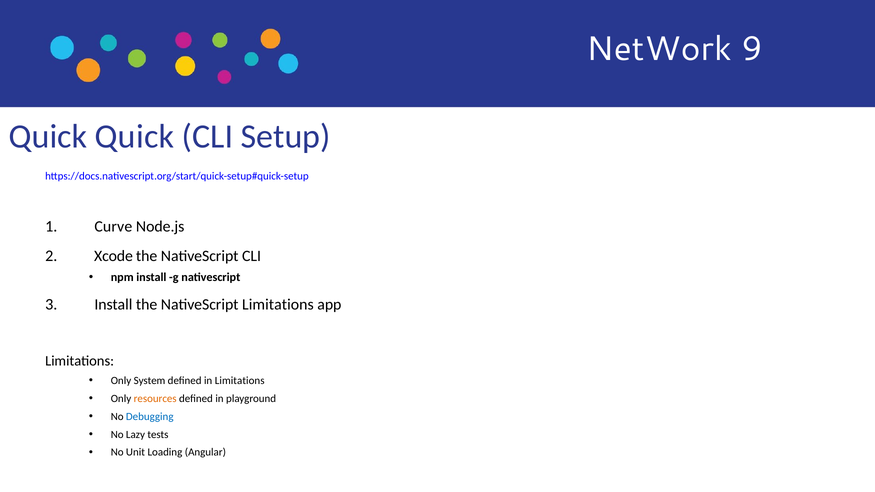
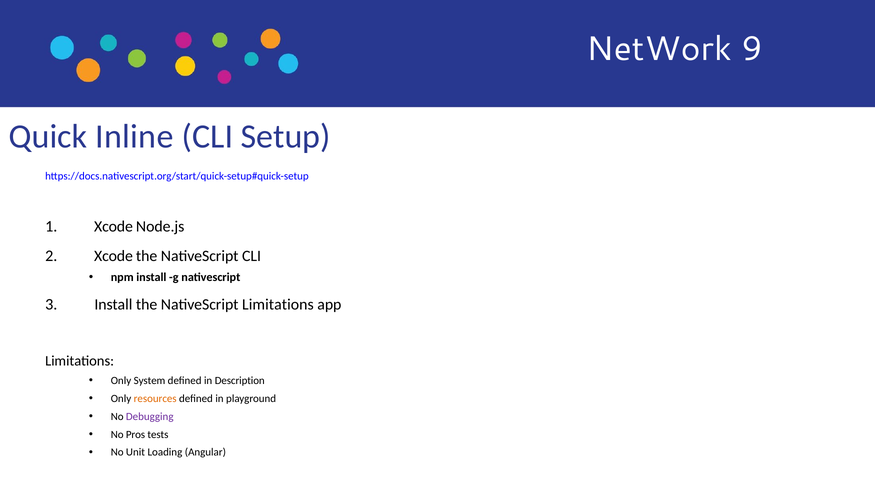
Quick Quick: Quick -> Inline (134, 136)
Curve: Curve -> Xcode (113, 227)
in Limitations: Limitations -> Description (240, 381)
Debugging colour: blue -> purple (150, 417)
Lazy: Lazy -> Pros (136, 435)
